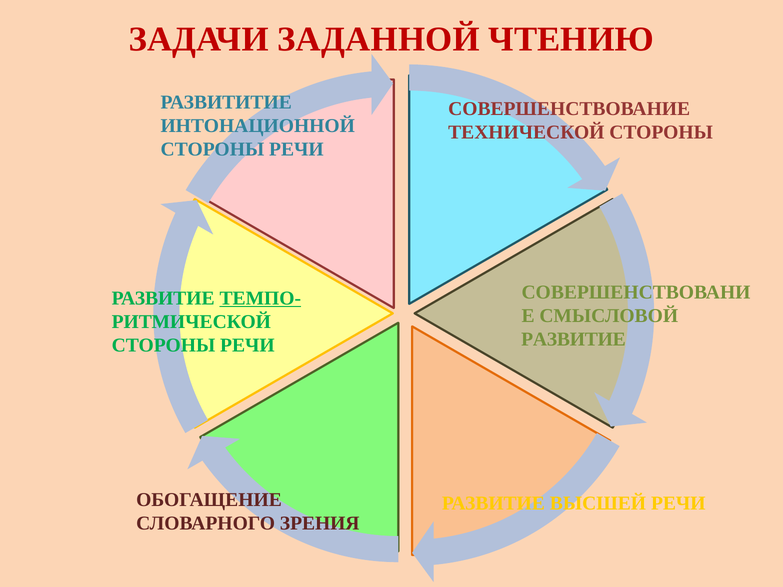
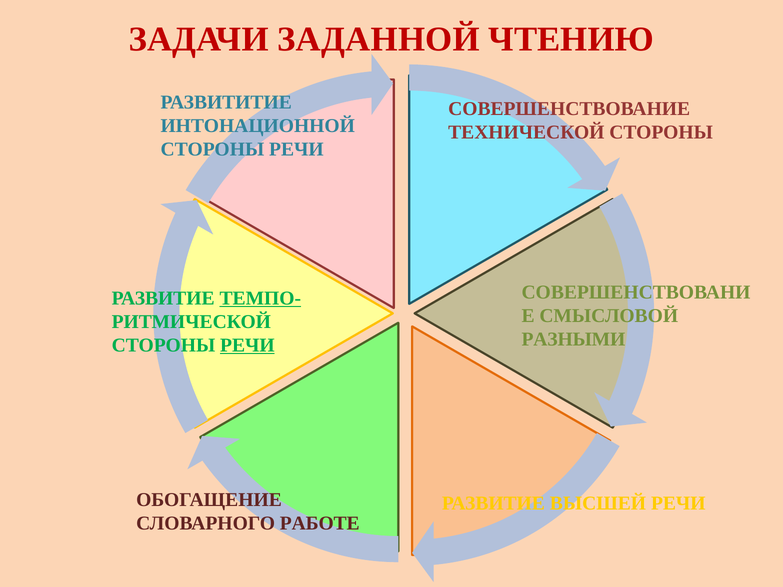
РАЗВИТИЕ: РАЗВИТИЕ -> РАЗНЫМИ (573, 339)
РЕЧИ underline: none -> present (247, 345)
ЗРЕНИЯ: ЗРЕНИЯ -> РАБОТЕ (320, 524)
